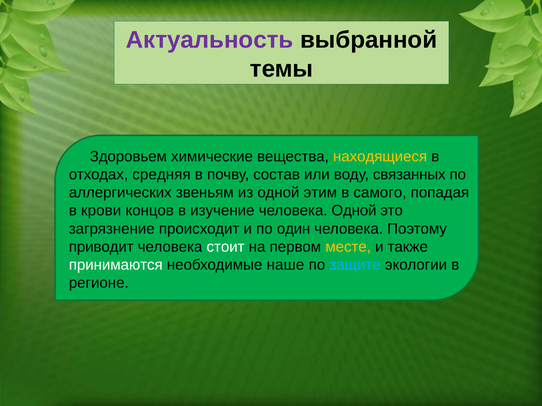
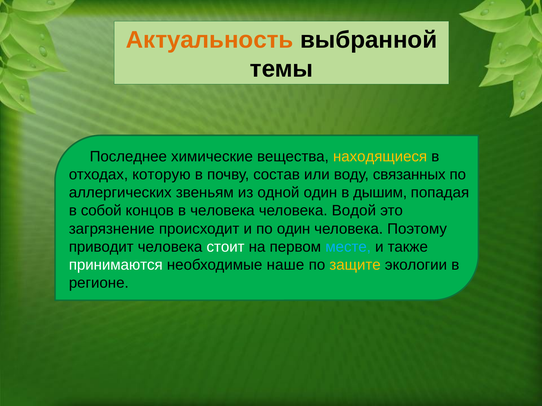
Актуальность colour: purple -> orange (210, 40)
Здоровьем: Здоровьем -> Последнее (128, 157)
средняя: средняя -> которую (161, 175)
одной этим: этим -> один (320, 193)
самого: самого -> дышим (380, 193)
крови: крови -> собой (101, 211)
в изучение: изучение -> человека (222, 211)
человека Одной: Одной -> Водой (354, 211)
месте colour: yellow -> light blue (348, 247)
защите colour: light blue -> yellow (355, 265)
